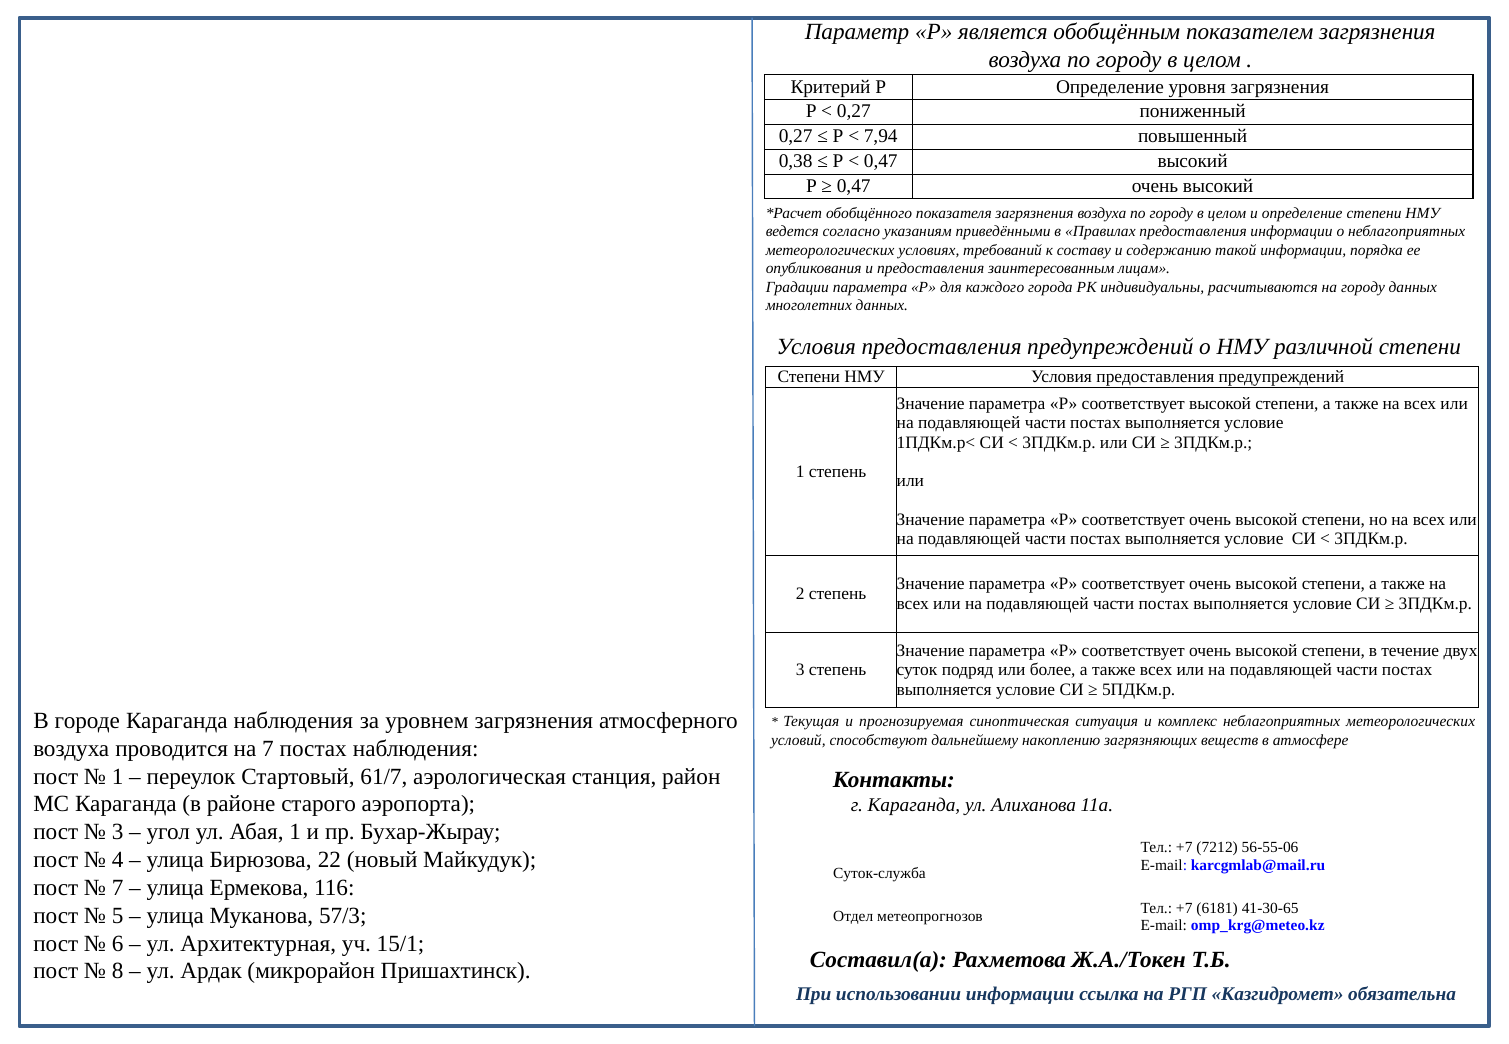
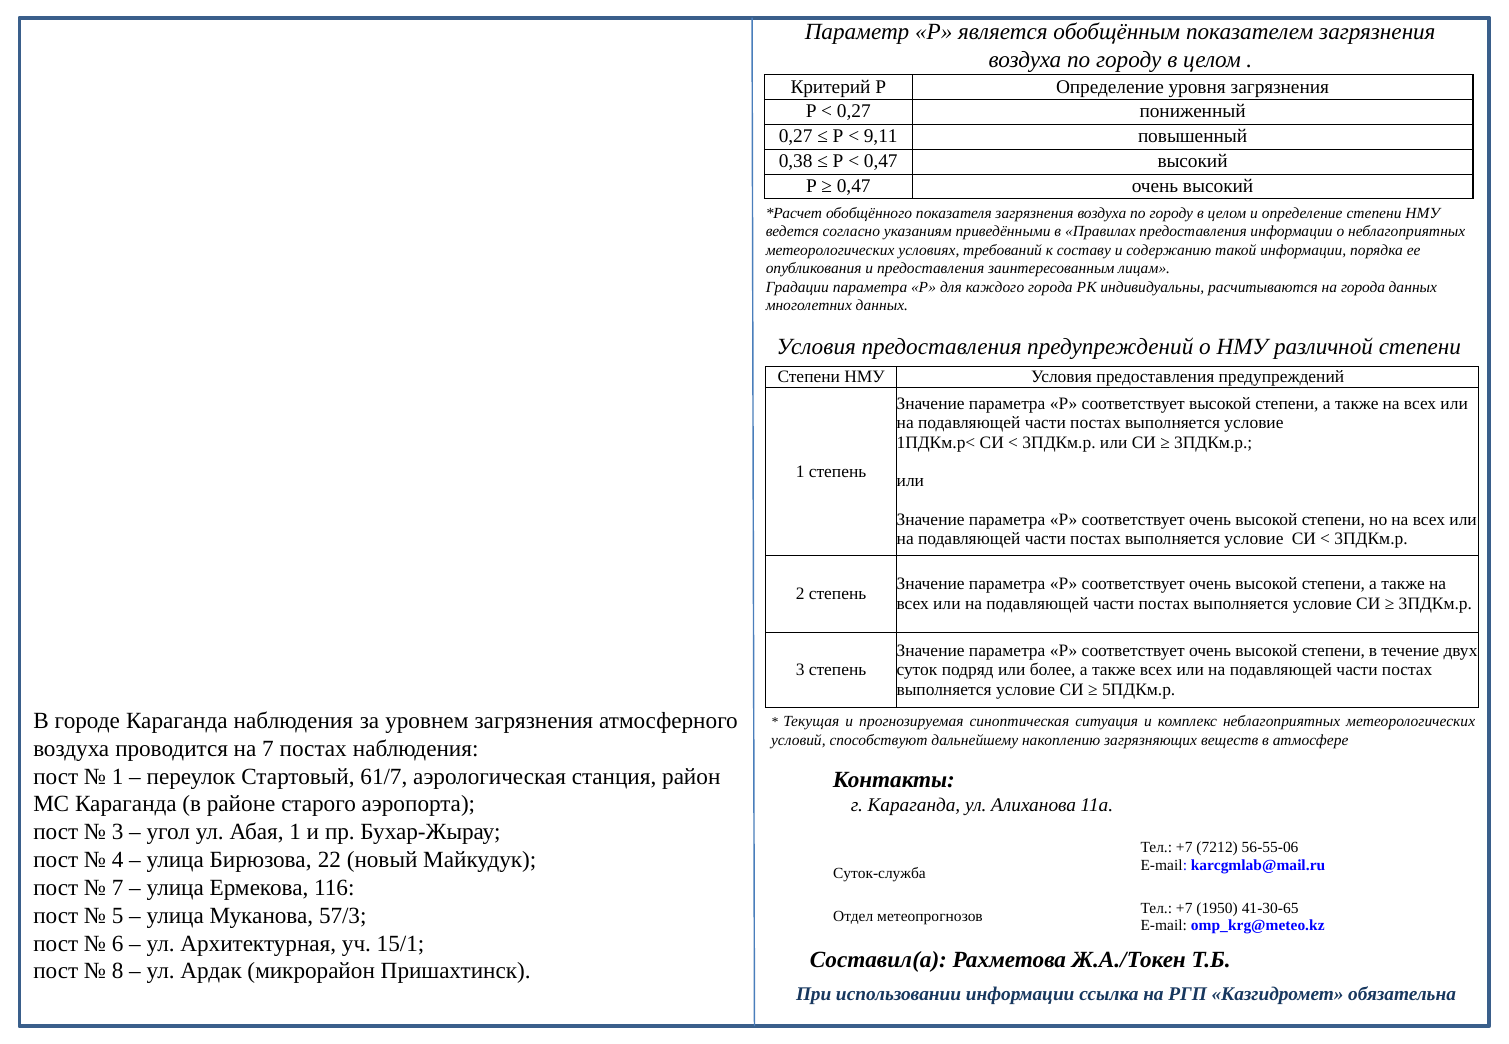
7,94: 7,94 -> 9,11 (881, 137)
на городу: городу -> города (1363, 287)
6181: 6181 -> 1950 (1217, 909)
